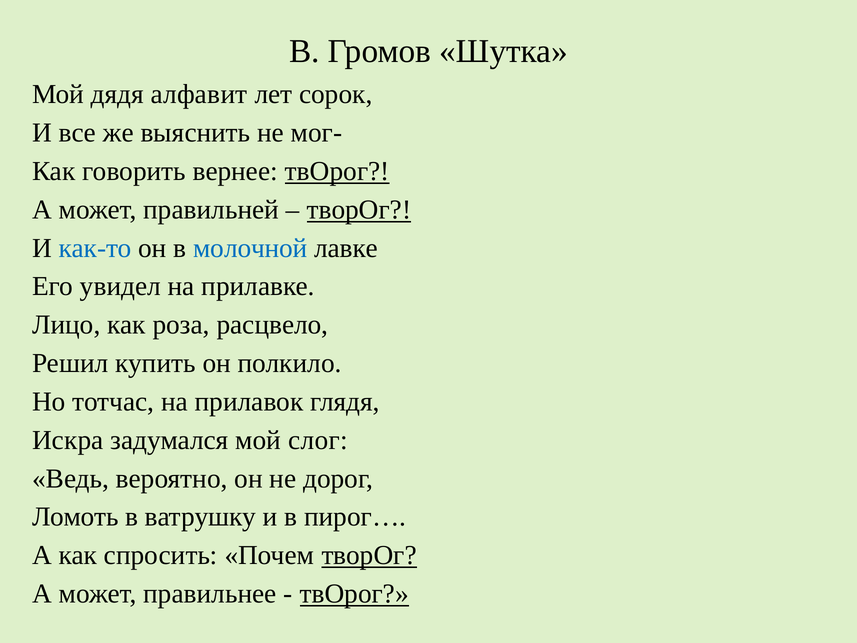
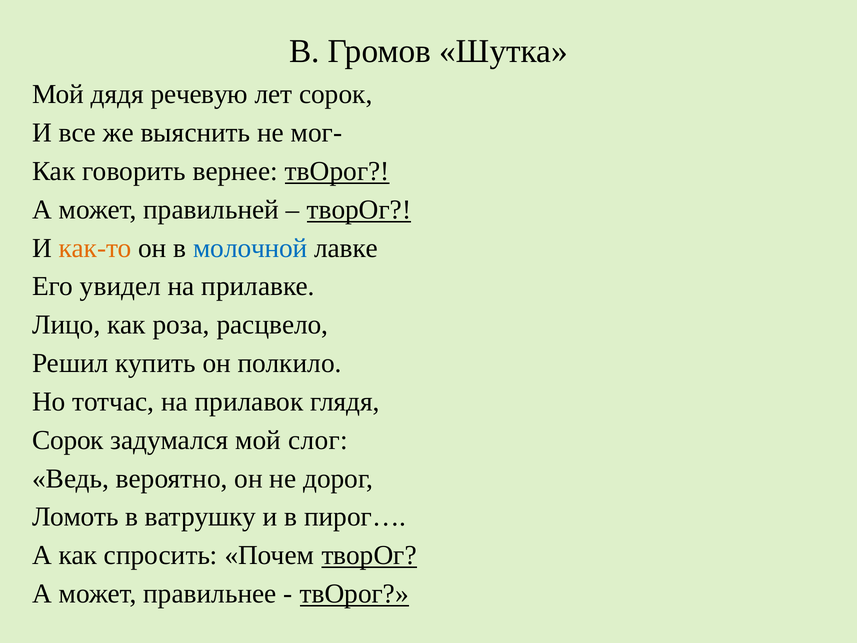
алфавит: алфавит -> речевую (199, 94)
как-то colour: blue -> orange (95, 248)
Искра: Искра -> Сорок (68, 440)
